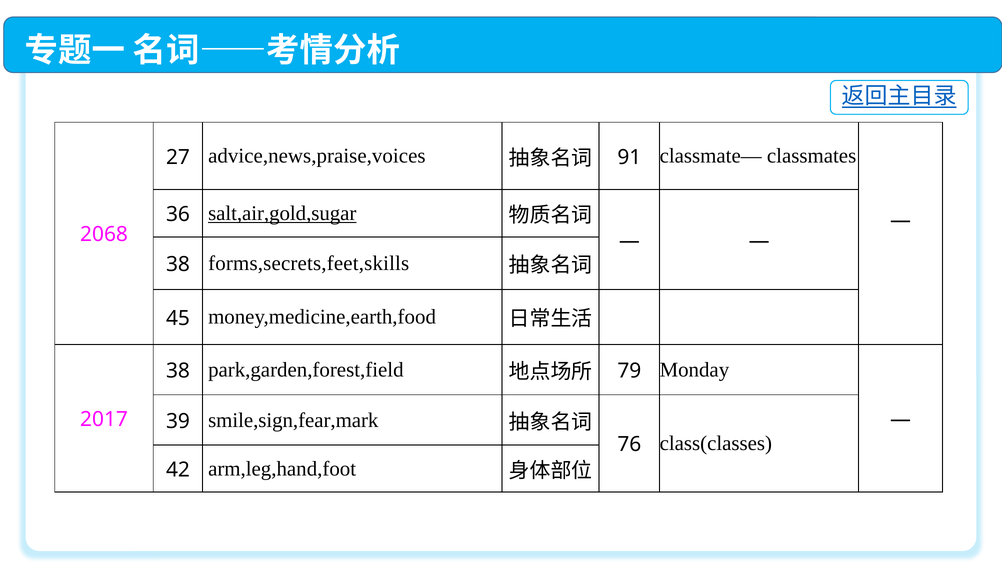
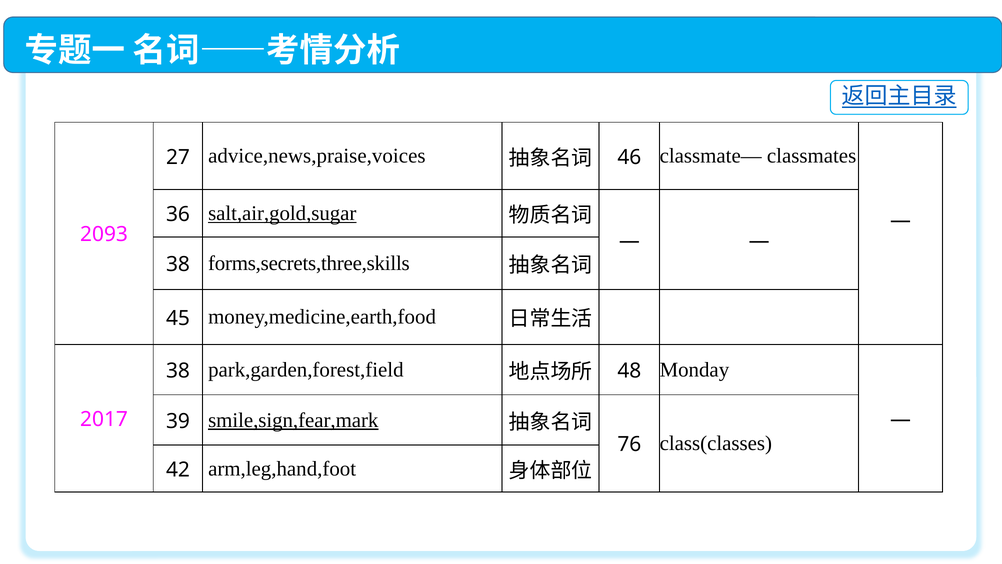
91: 91 -> 46 (629, 157)
2068: 2068 -> 2093 (104, 234)
forms,secrets,feet,skills: forms,secrets,feet,skills -> forms,secrets,three,skills (309, 263)
79: 79 -> 48 (629, 371)
smile,sign,fear,mark underline: none -> present (293, 420)
